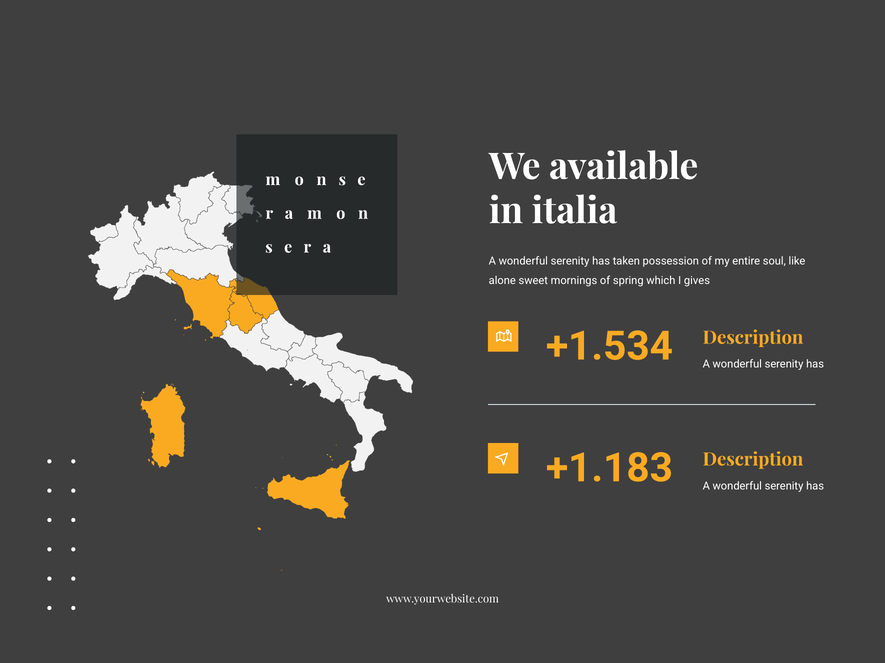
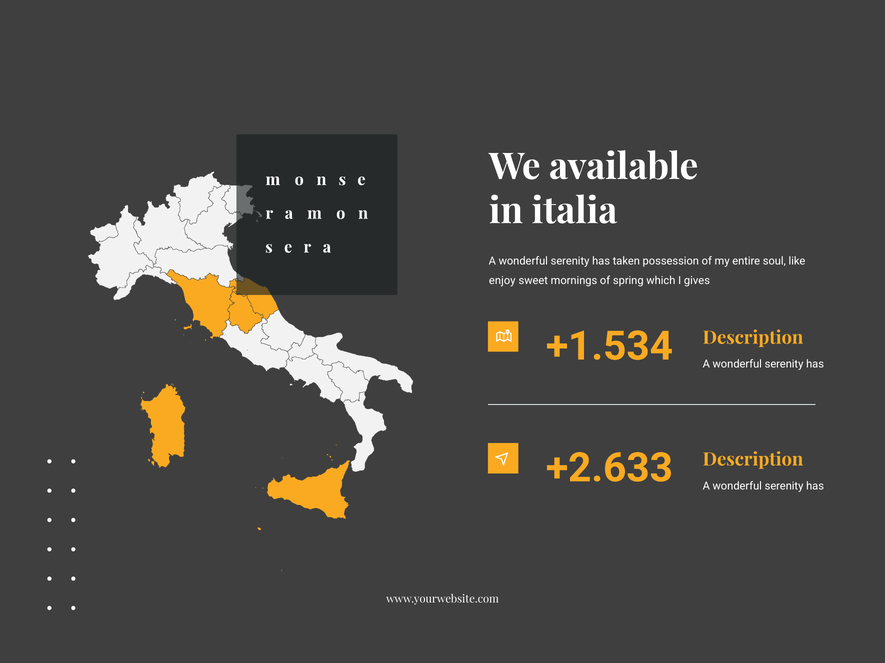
alone: alone -> enjoy (502, 281)
+1.183: +1.183 -> +2.633 (609, 468)
